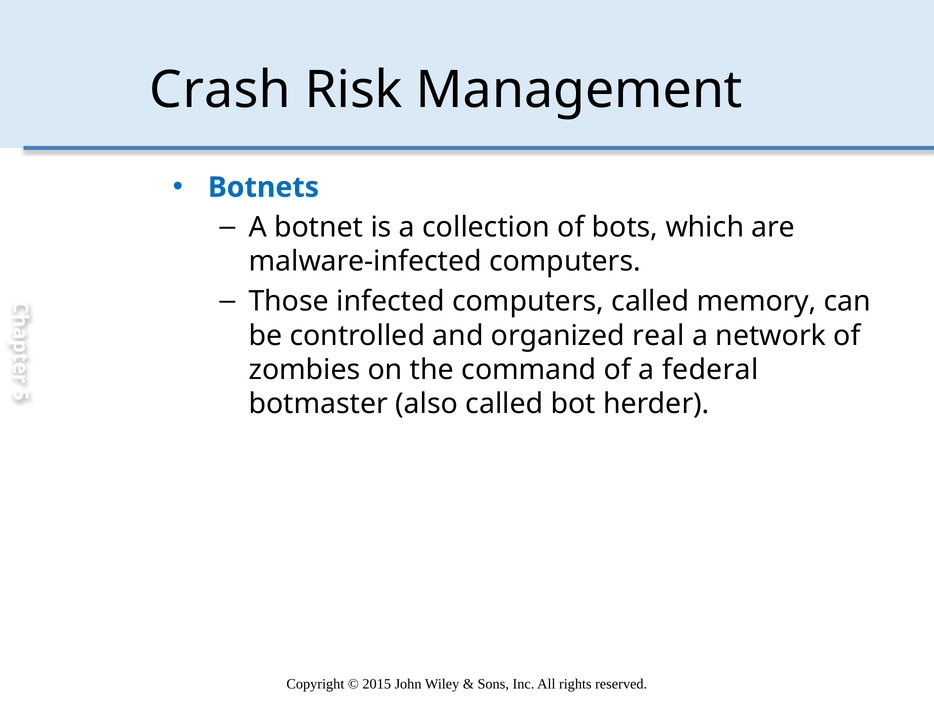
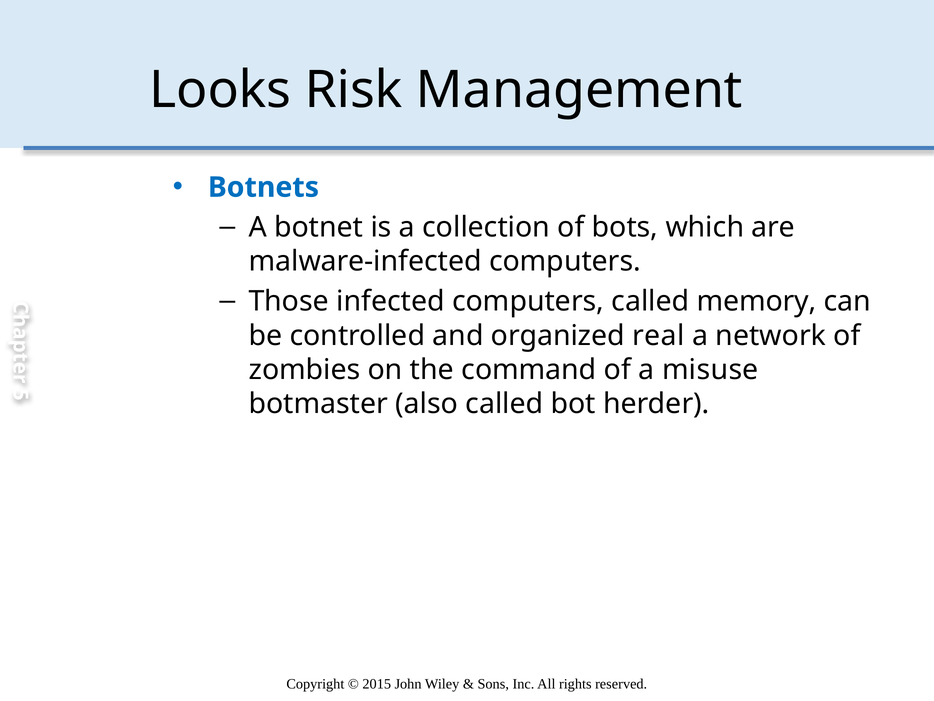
Crash: Crash -> Looks (220, 90)
federal: federal -> misuse (710, 370)
